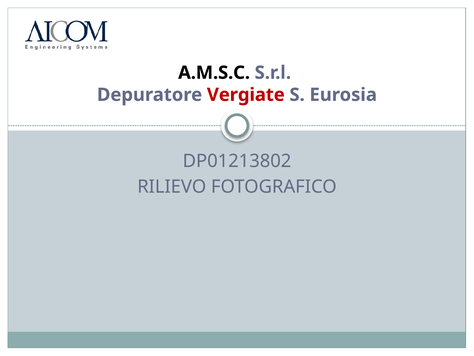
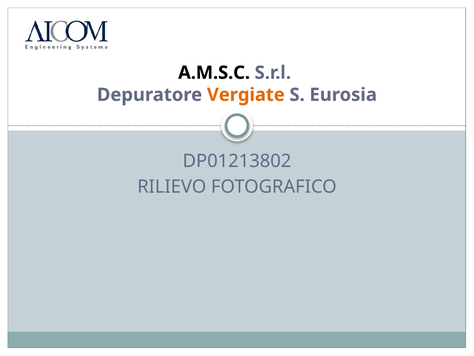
Vergiate colour: red -> orange (246, 95)
